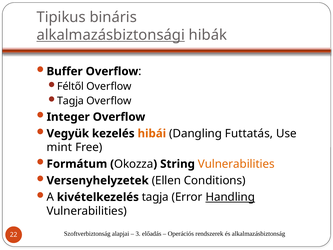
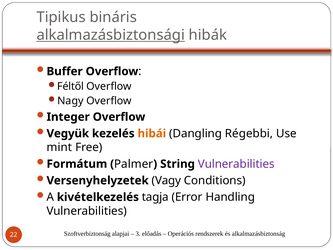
Tagja: Tagja -> Nagy (70, 101)
Futtatás: Futtatás -> Régebbi (249, 133)
Okozza: Okozza -> Palmer (134, 164)
Vulnerabilities colour: orange -> purple (236, 164)
Ellen: Ellen -> Vagy (166, 180)
Handling underline: present -> none (230, 197)
